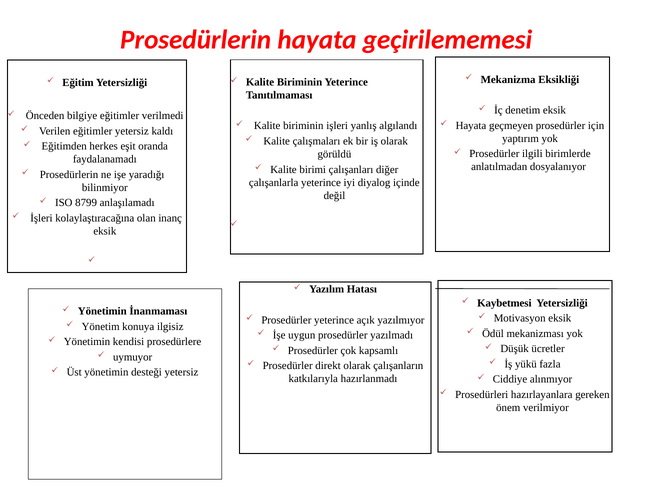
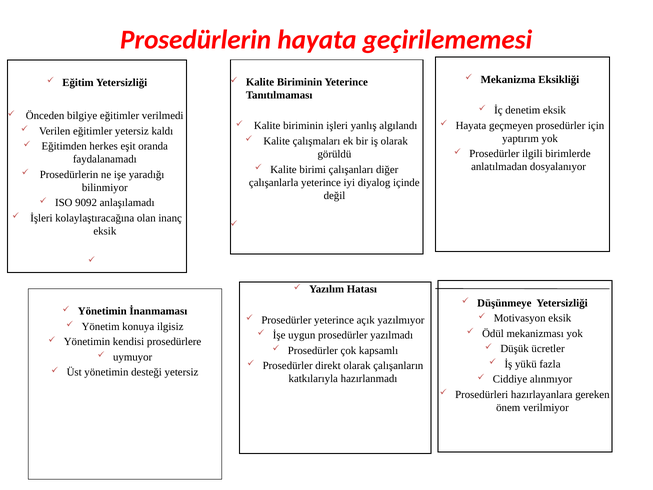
8799: 8799 -> 9092 (86, 203)
Kaybetmesi: Kaybetmesi -> Düşünmeye (504, 303)
